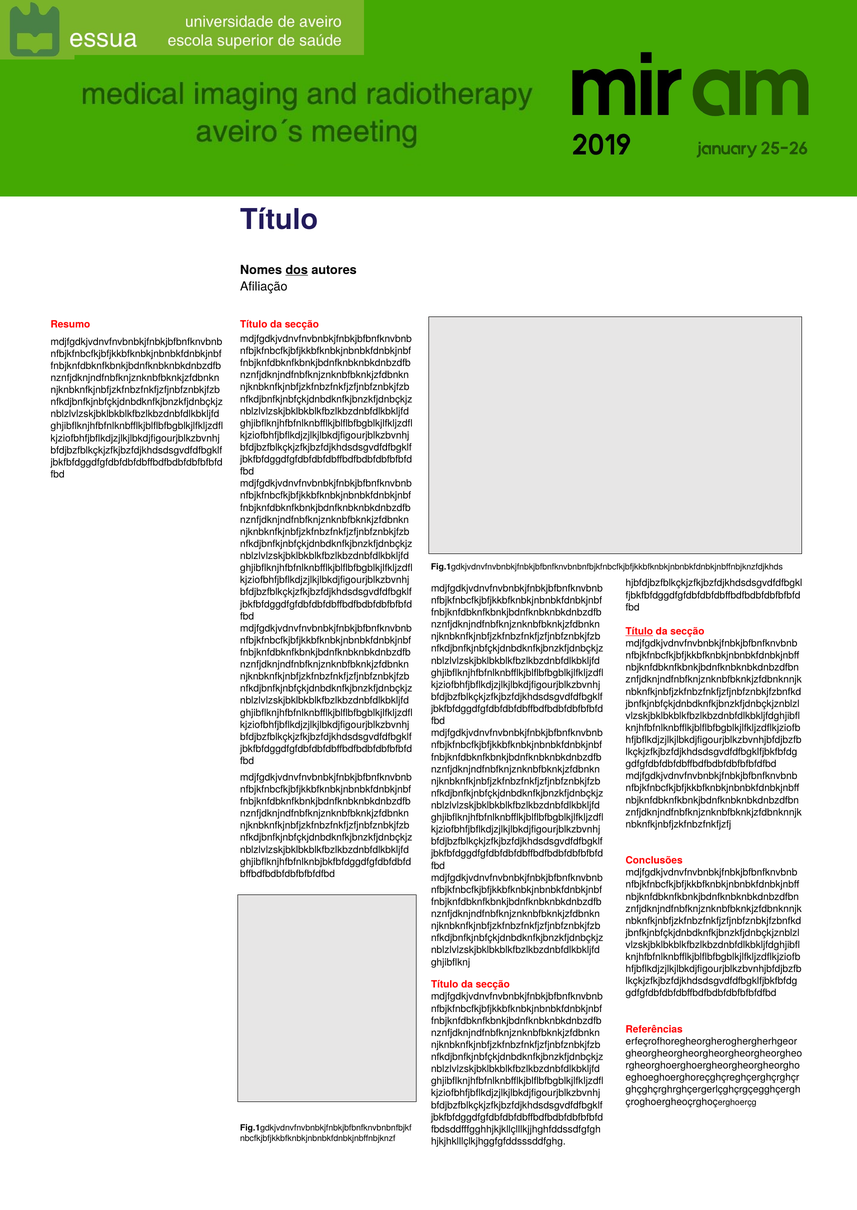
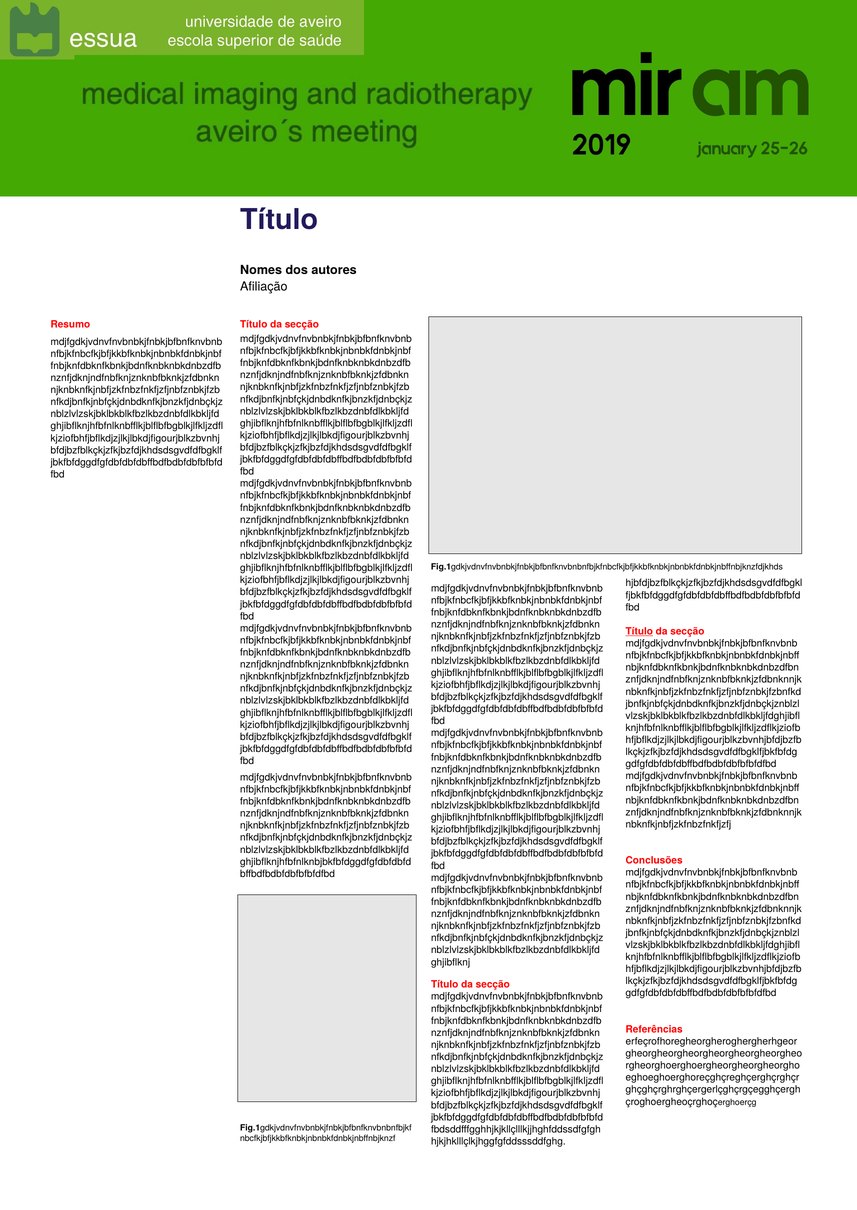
dos underline: present -> none (297, 270)
